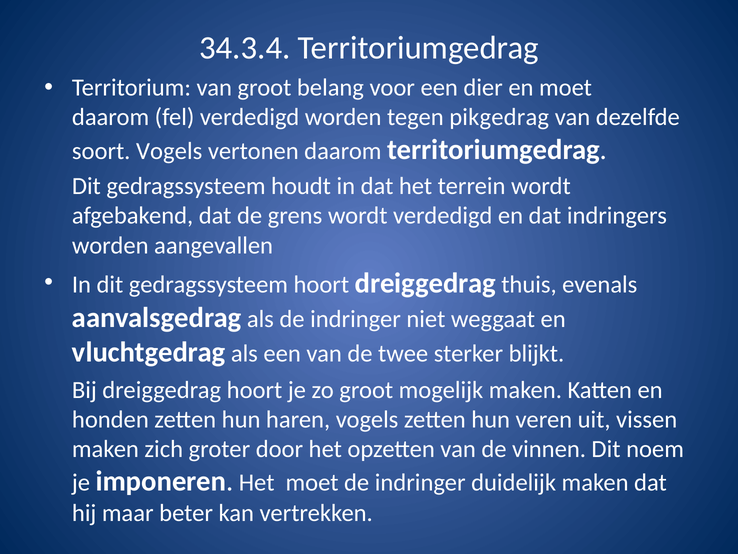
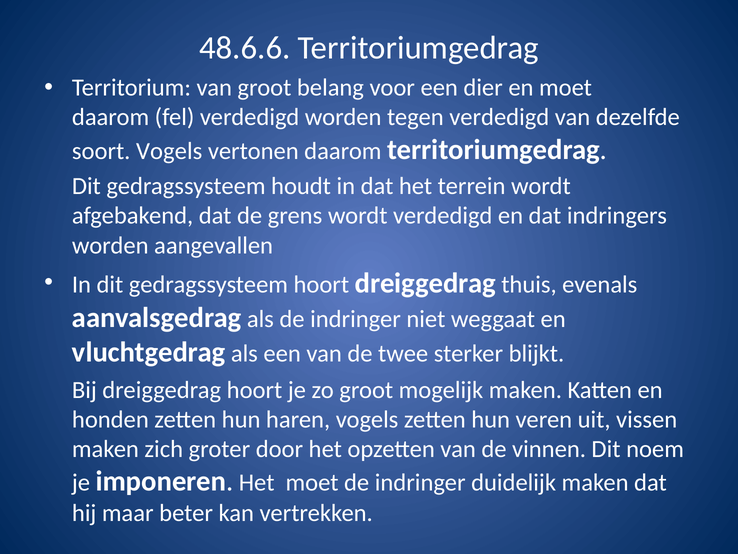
34.3.4: 34.3.4 -> 48.6.6 (245, 48)
tegen pikgedrag: pikgedrag -> verdedigd (499, 117)
